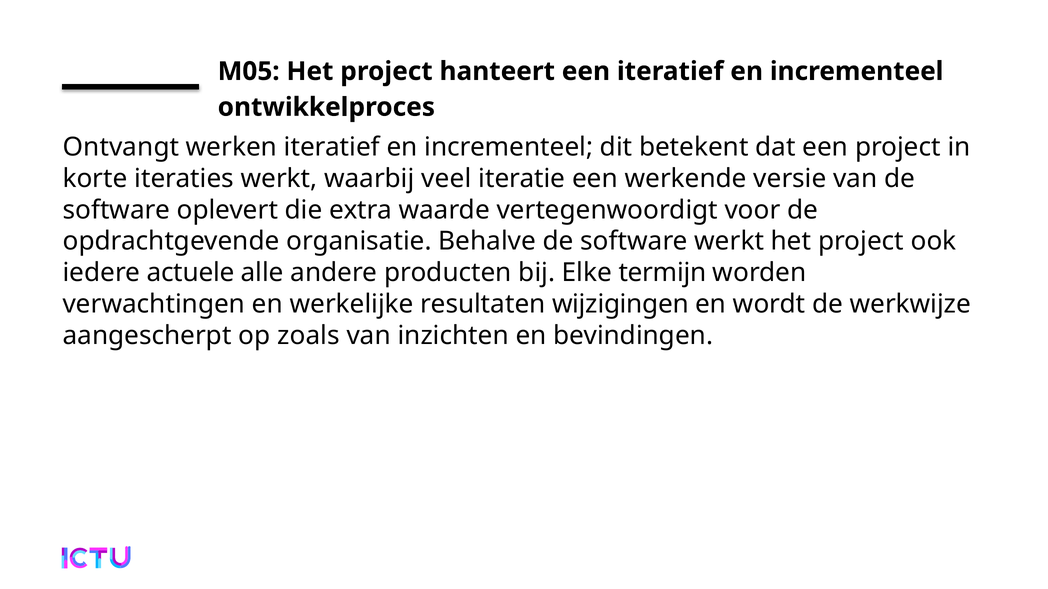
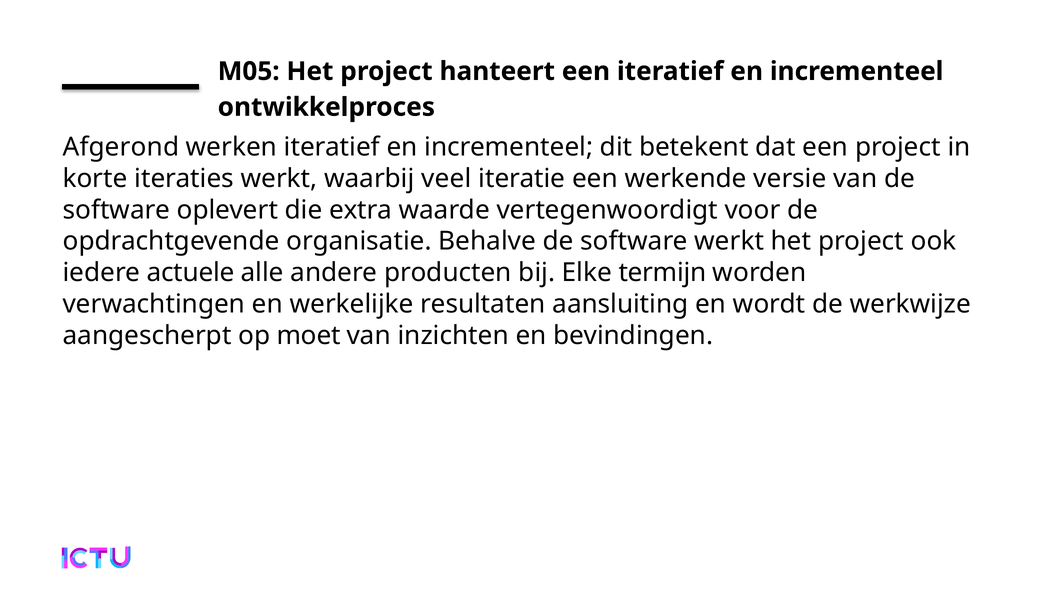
Ontvangt: Ontvangt -> Afgerond (121, 147)
wijzigingen: wijzigingen -> aansluiting (620, 304)
zoals: zoals -> moet (309, 336)
